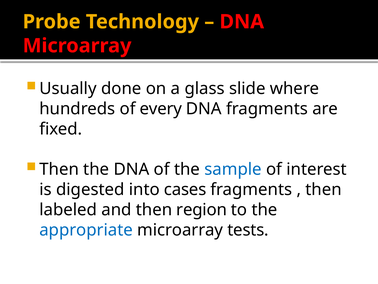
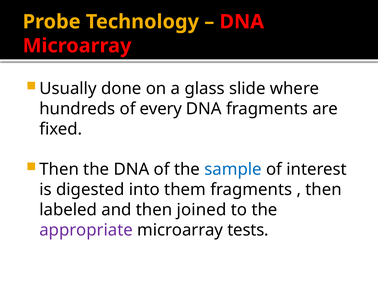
cases: cases -> them (185, 189)
region: region -> joined (201, 209)
appropriate colour: blue -> purple (86, 230)
